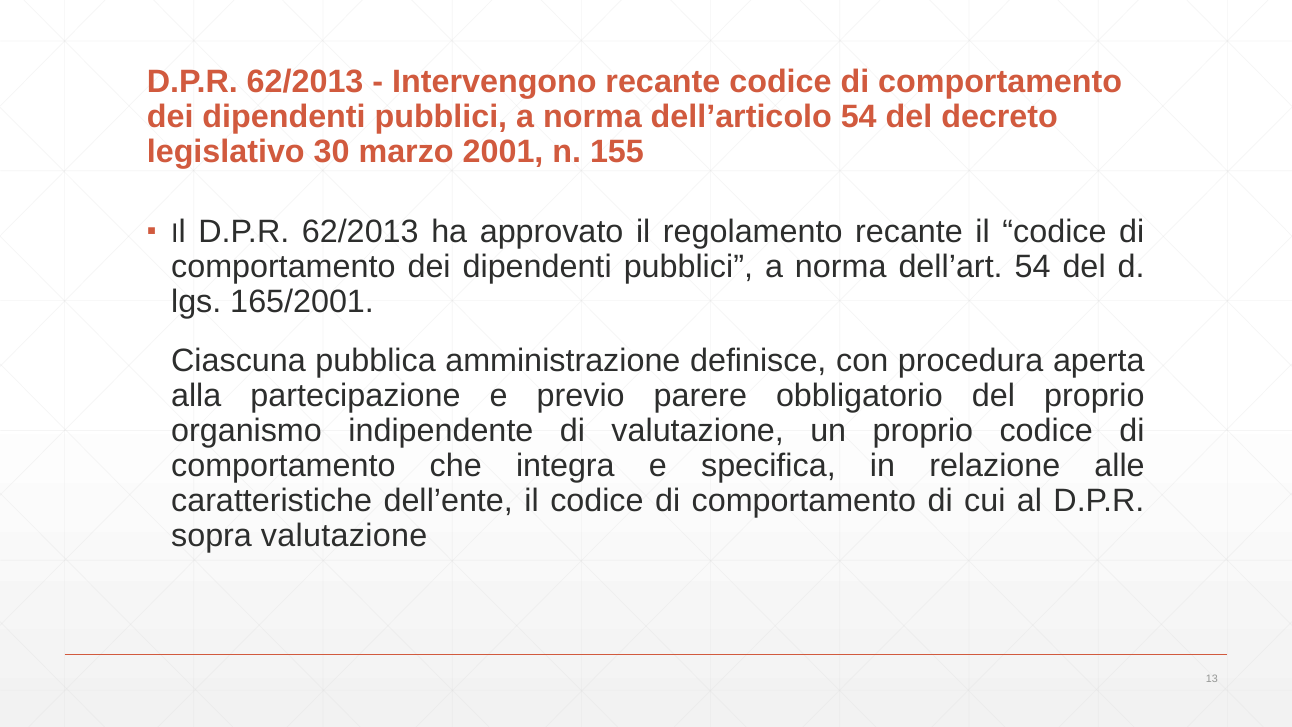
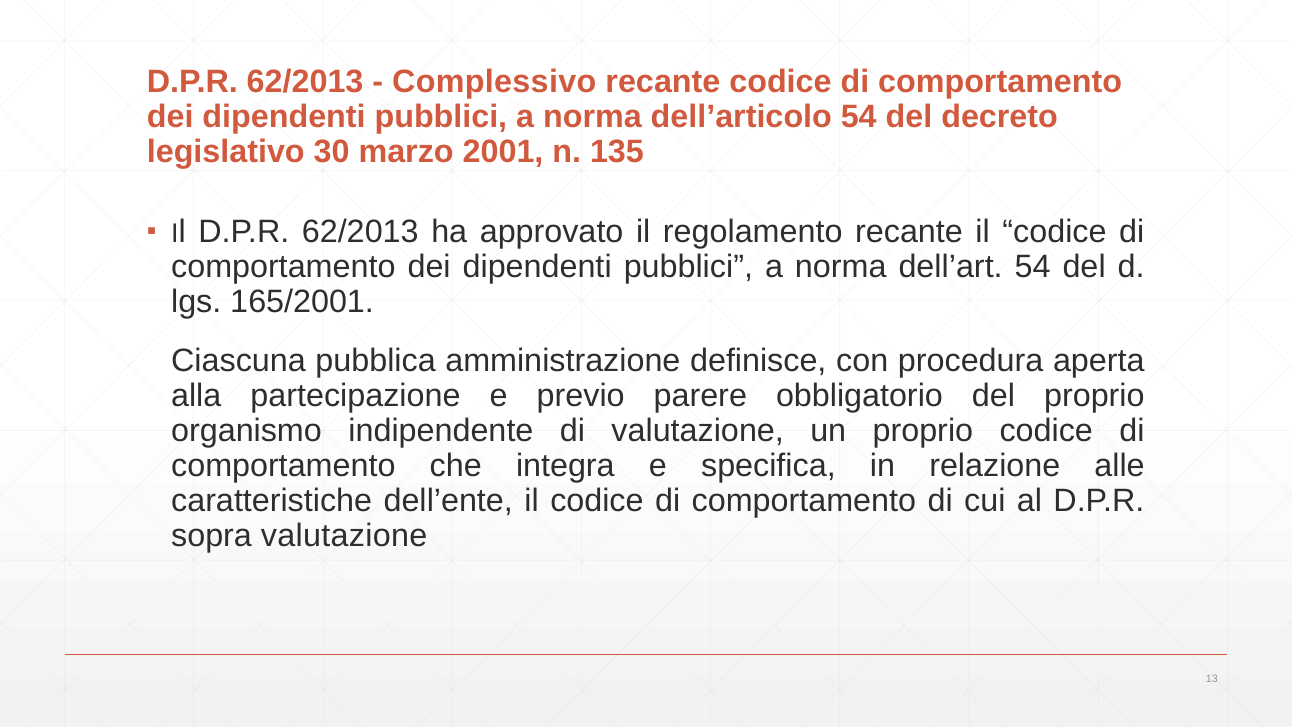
Intervengono: Intervengono -> Complessivo (494, 82)
155: 155 -> 135 (617, 152)
